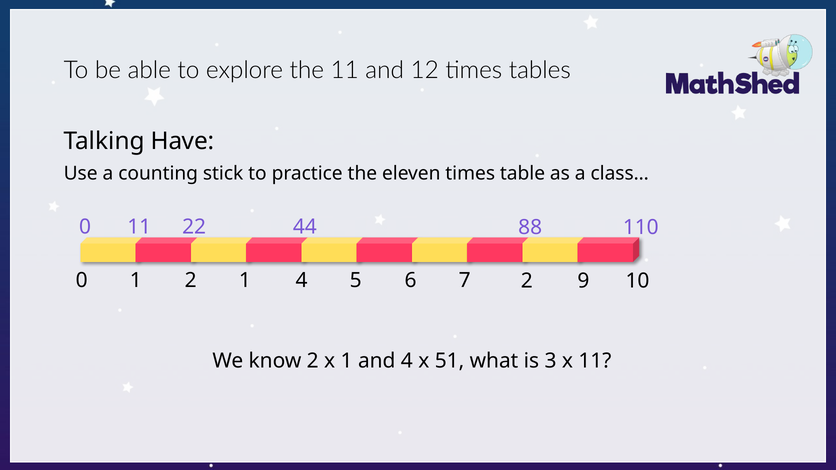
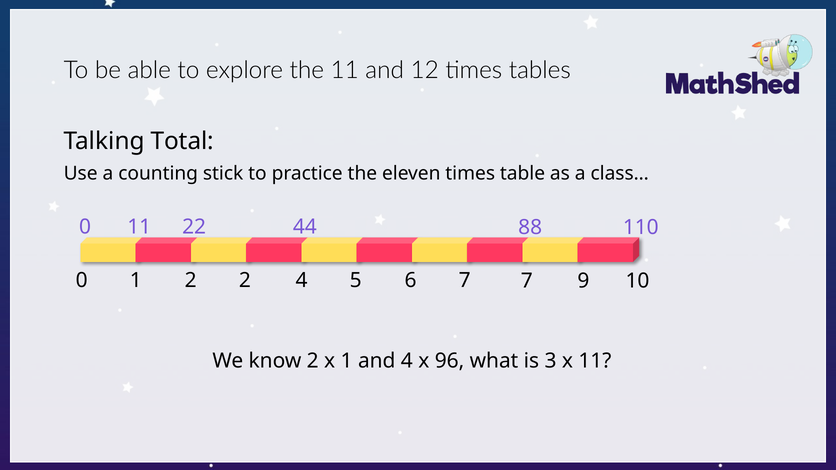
Have: Have -> Total (182, 141)
2 1: 1 -> 2 (245, 281)
7 2: 2 -> 7 (527, 281)
51: 51 -> 96 (450, 361)
